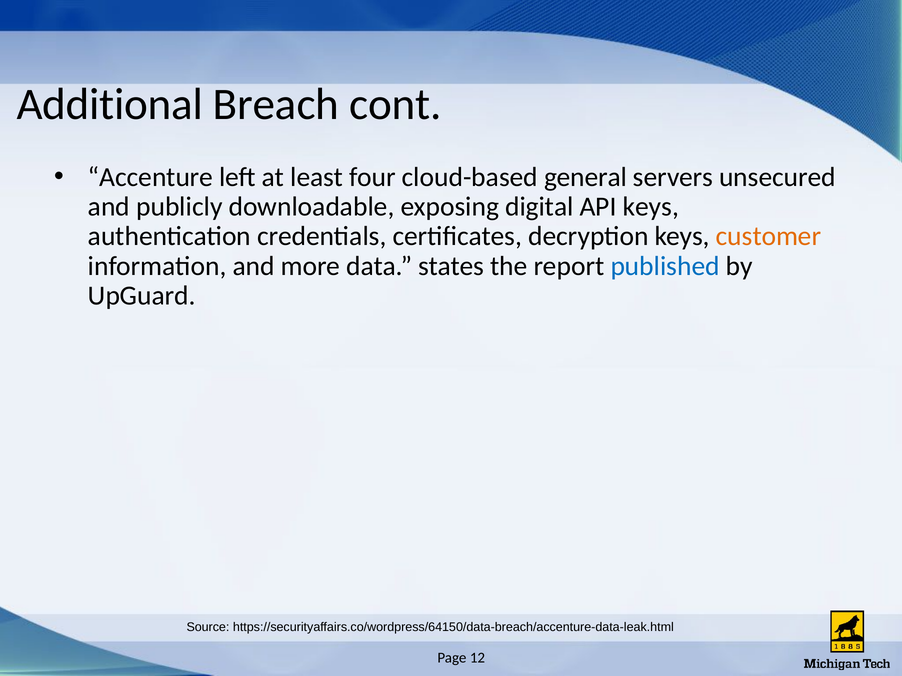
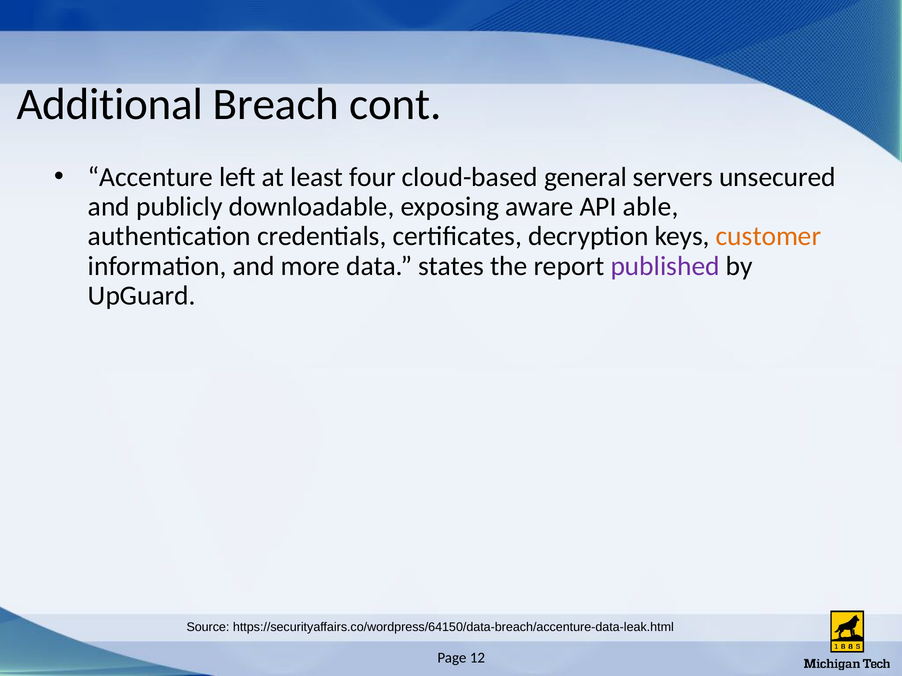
digital: digital -> aware (539, 207)
API keys: keys -> able (651, 207)
published colour: blue -> purple (665, 266)
